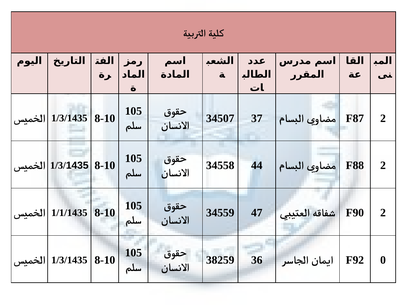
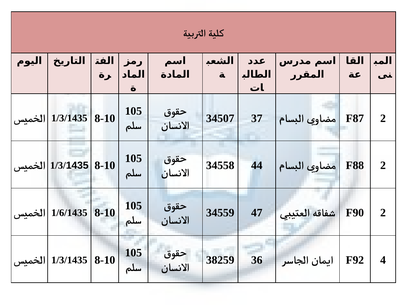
1/1/1435: 1/1/1435 -> 1/6/1435 (69, 213)
0: 0 -> 4 (383, 260)
